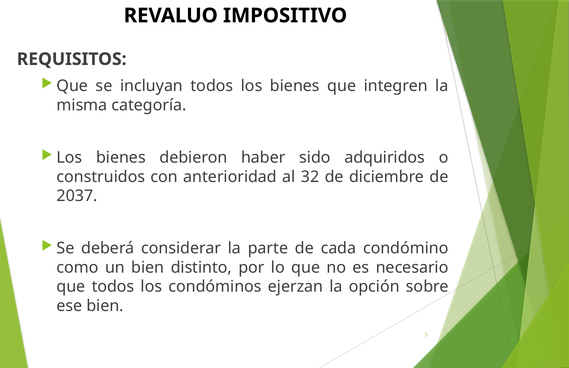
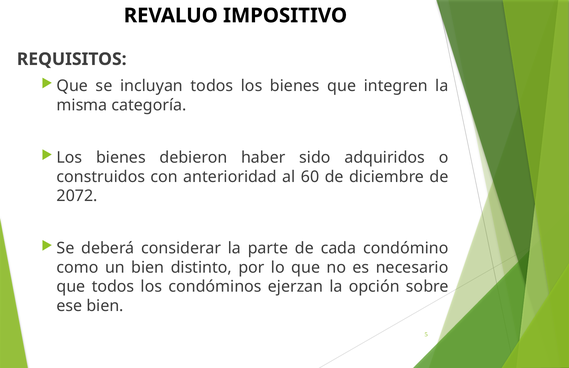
32: 32 -> 60 (310, 177)
2037: 2037 -> 2072 (77, 196)
